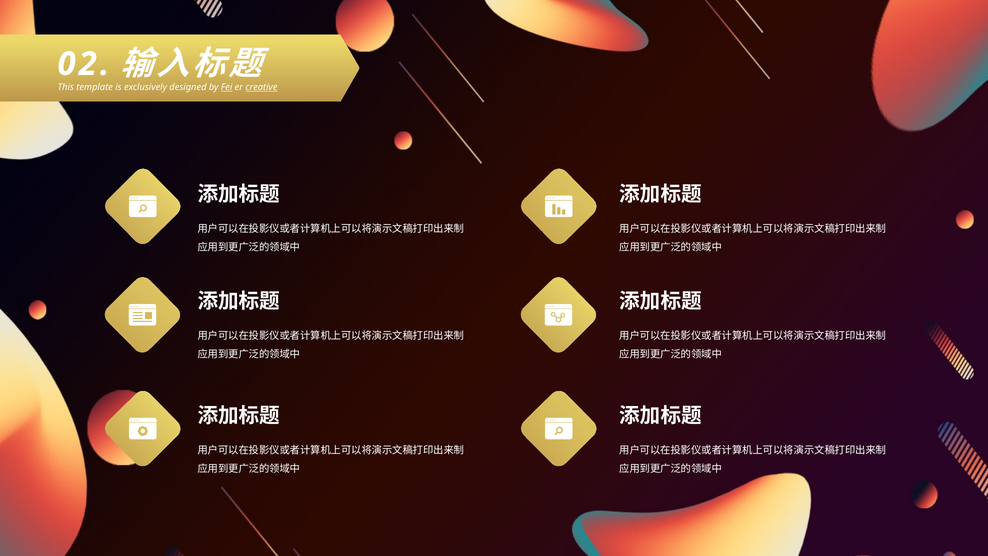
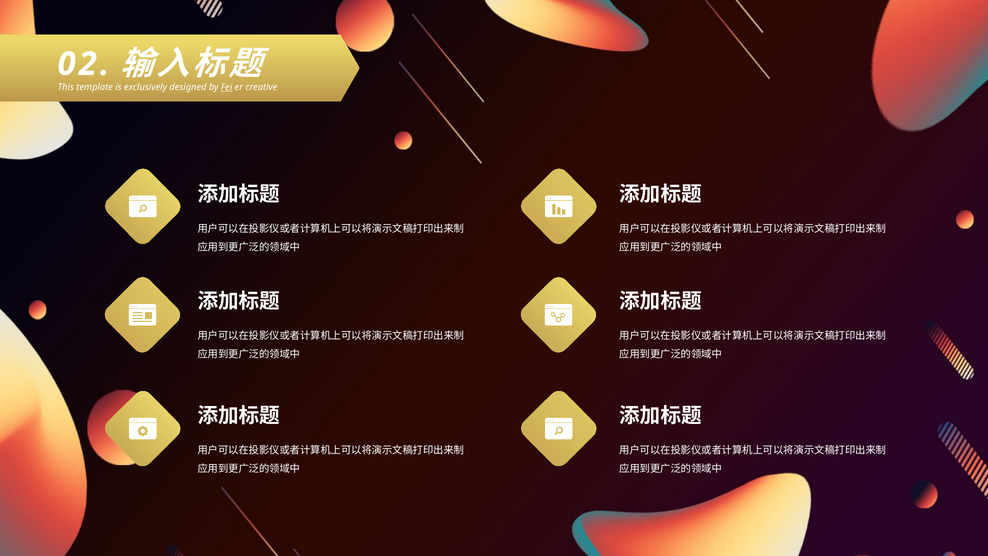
creative underline: present -> none (261, 87)
